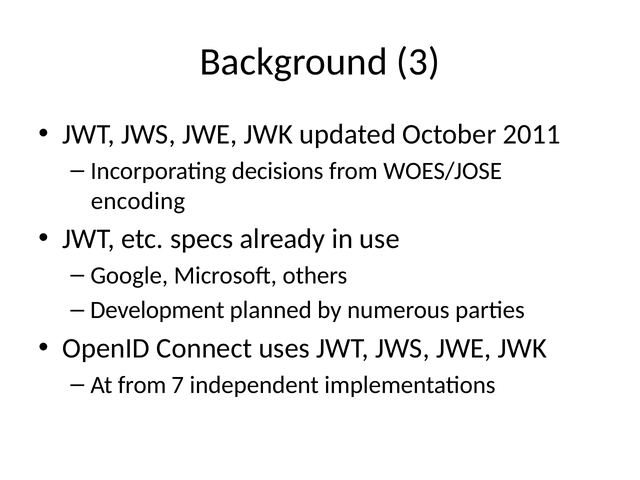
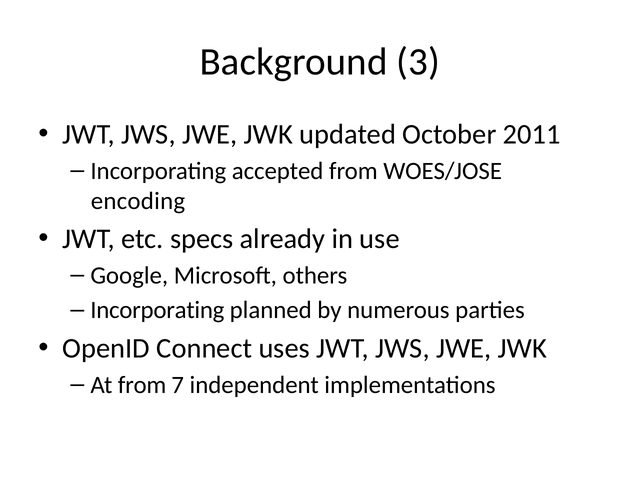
decisions: decisions -> accepted (278, 171)
Development: Development -> Incorporating (157, 310)
